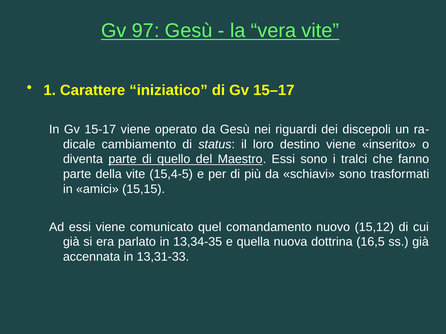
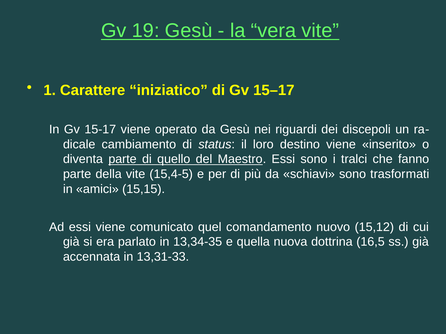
97: 97 -> 19 (146, 31)
